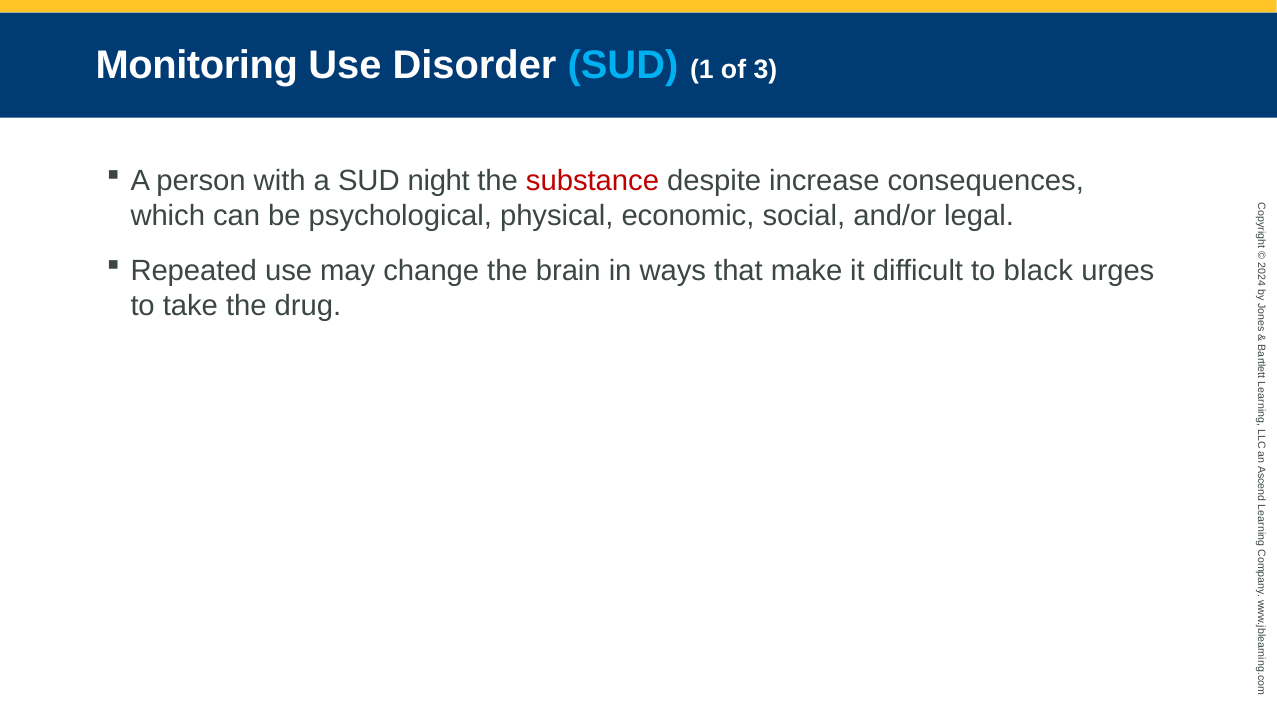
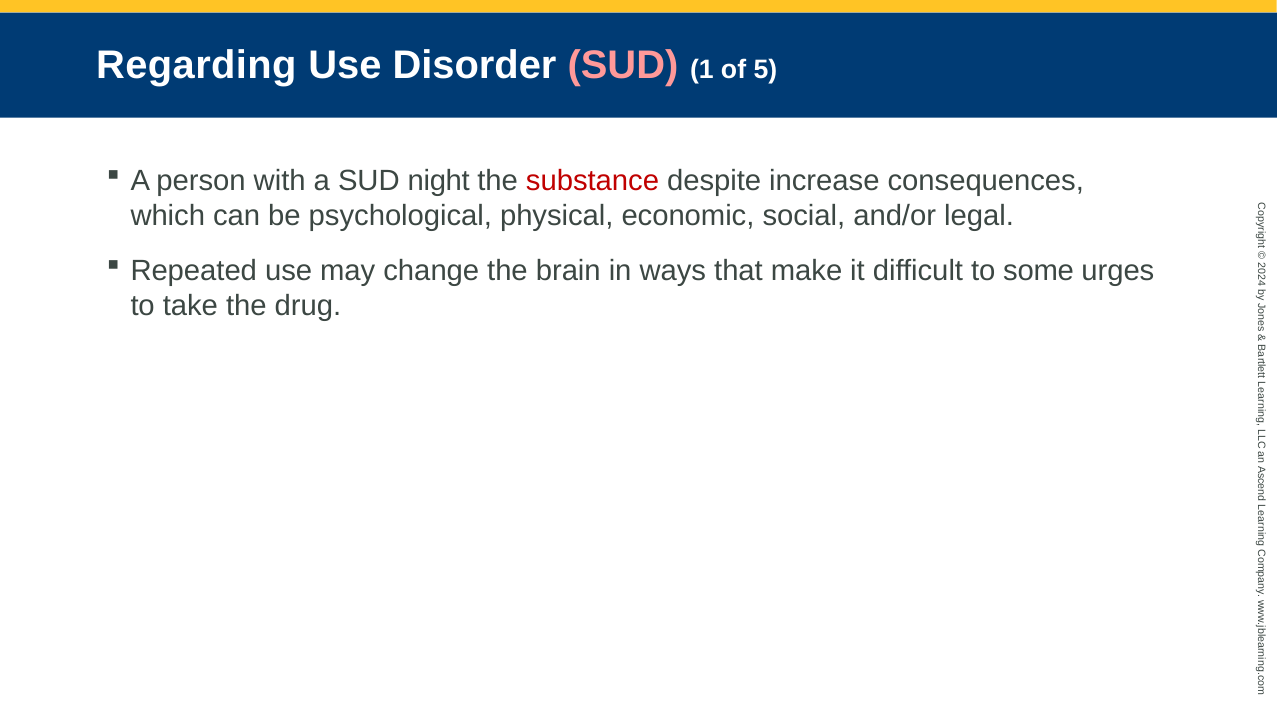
Monitoring: Monitoring -> Regarding (196, 66)
SUD colour: light blue -> pink (623, 66)
3: 3 -> 5 (765, 70)
black: black -> some (1039, 271)
